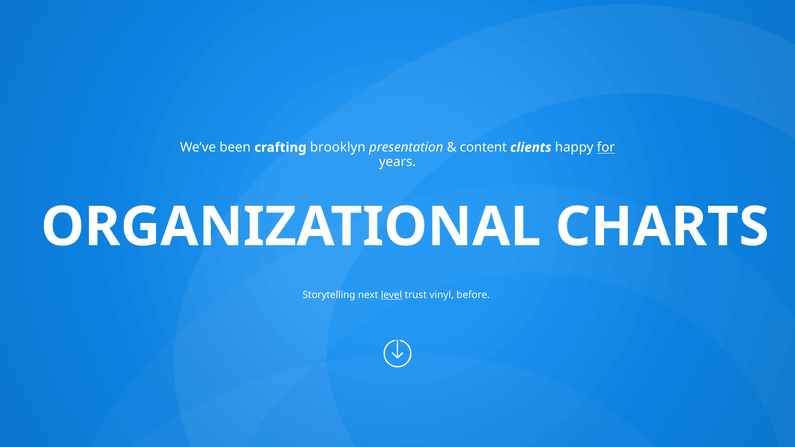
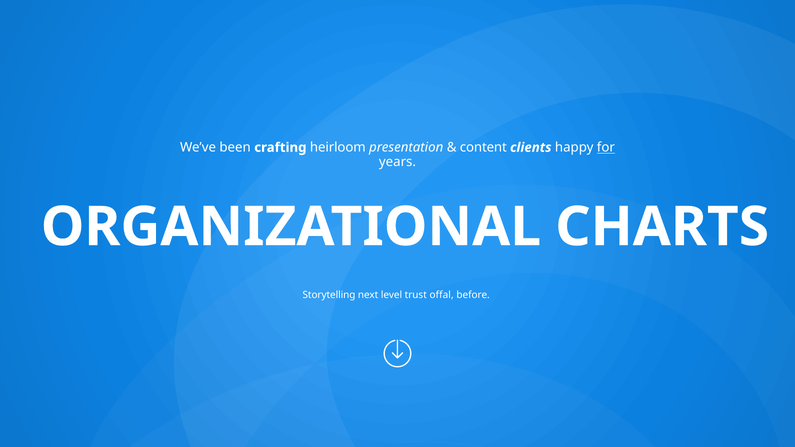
brooklyn: brooklyn -> heirloom (338, 148)
level underline: present -> none (392, 295)
vinyl: vinyl -> offal (442, 295)
